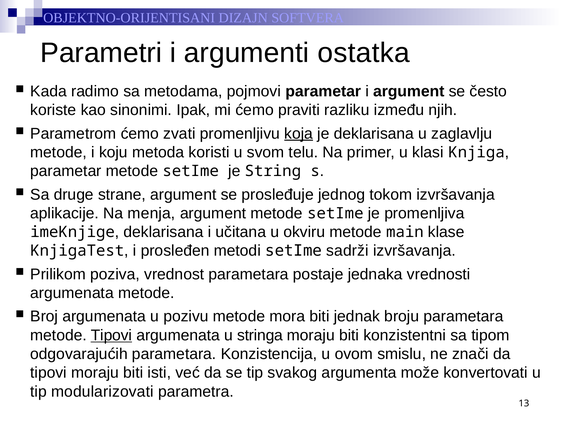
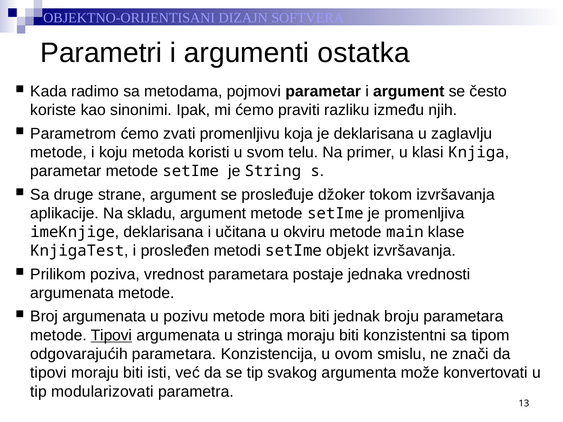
koja underline: present -> none (299, 134)
jednog: jednog -> džoker (342, 195)
menja: menja -> skladu (152, 213)
sadrži: sadrži -> objekt (347, 251)
